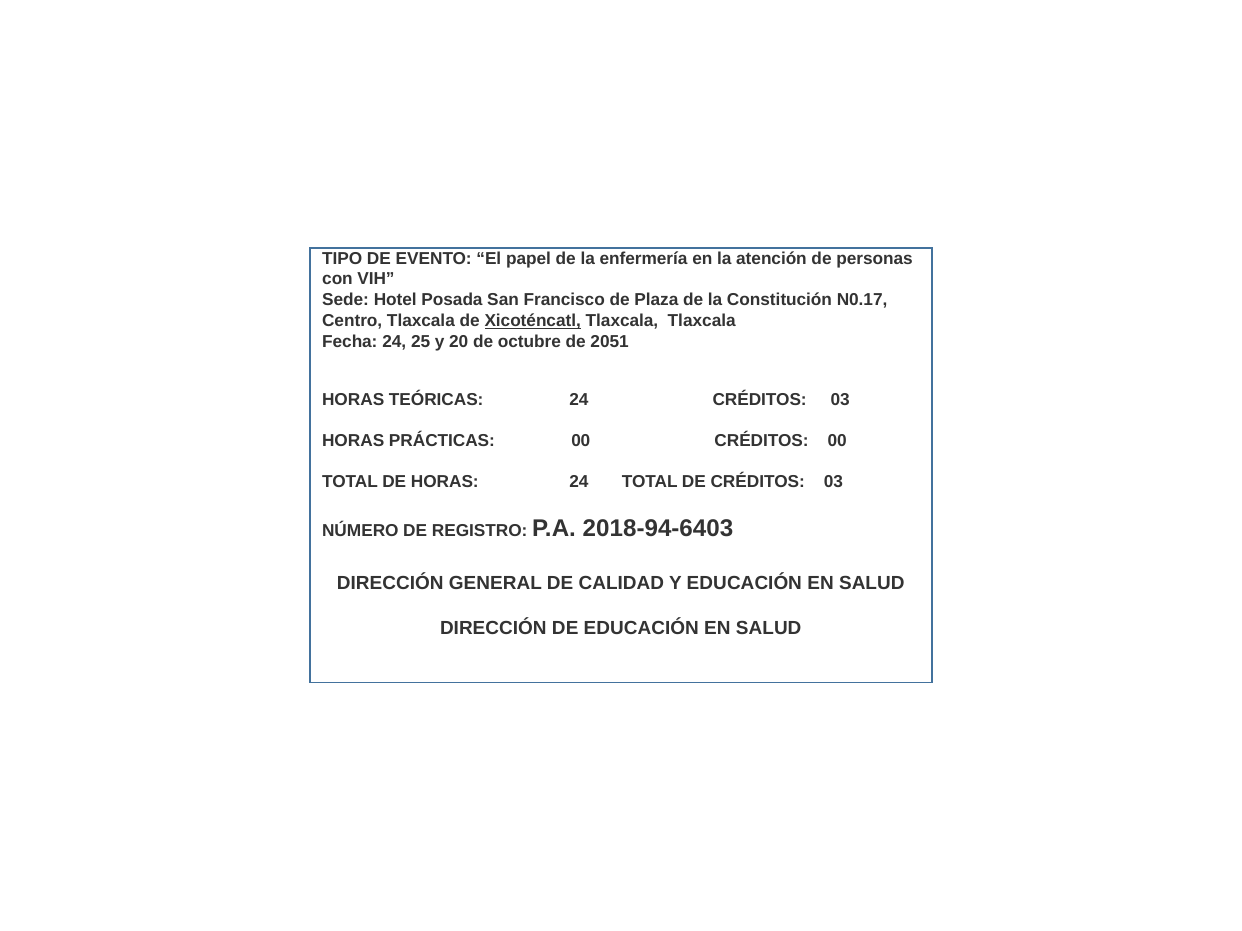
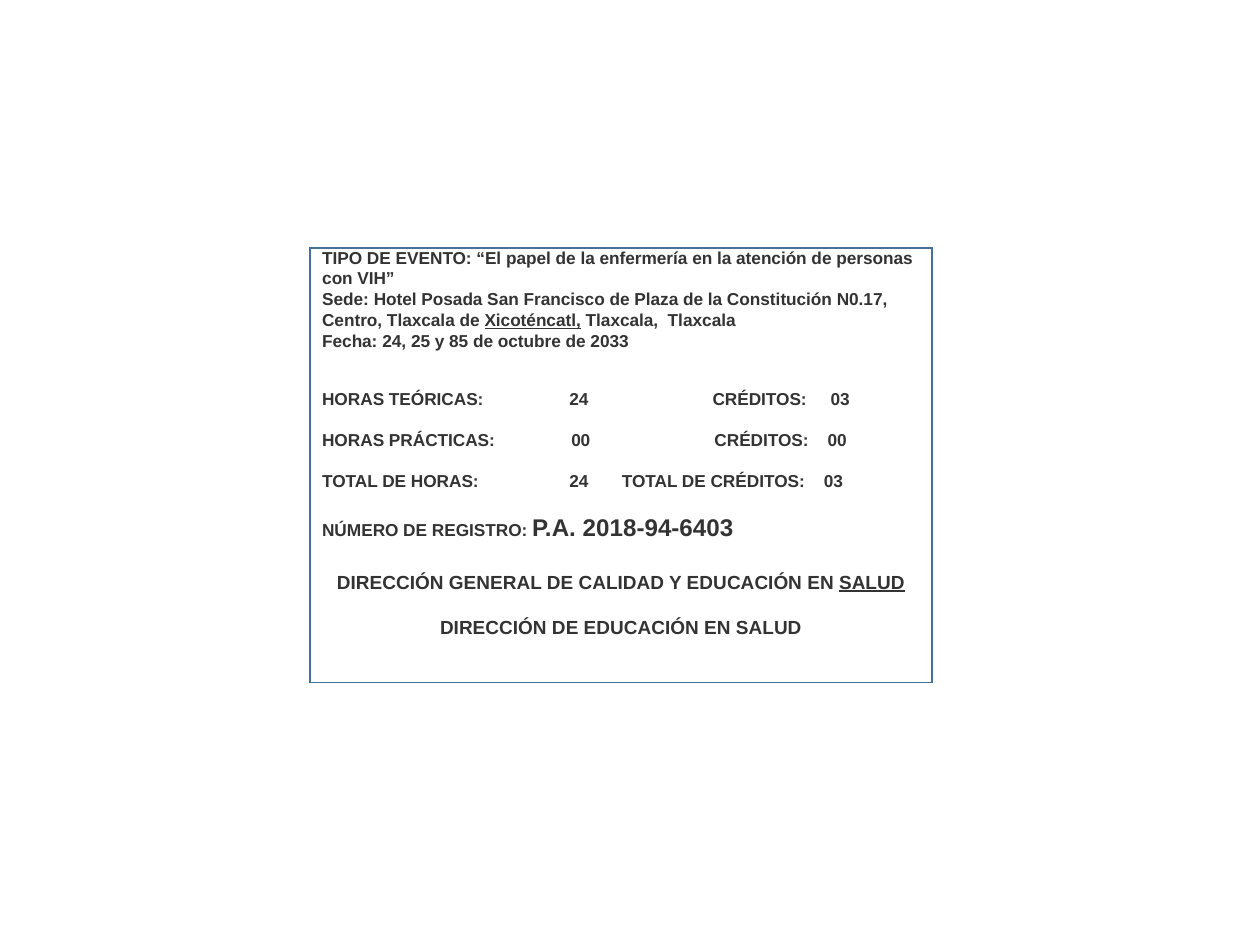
20: 20 -> 85 (459, 342)
2051: 2051 -> 2033 (610, 342)
SALUD underline: none -> present (872, 583)
